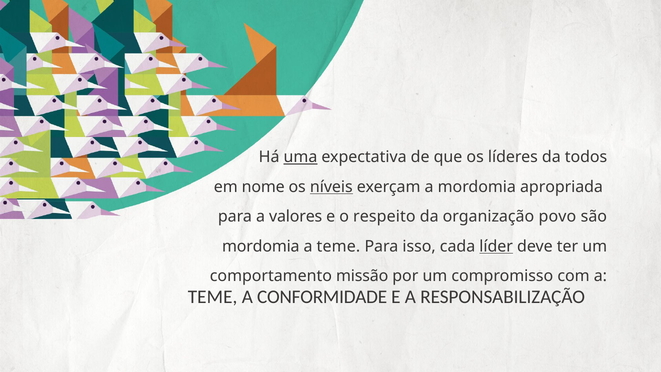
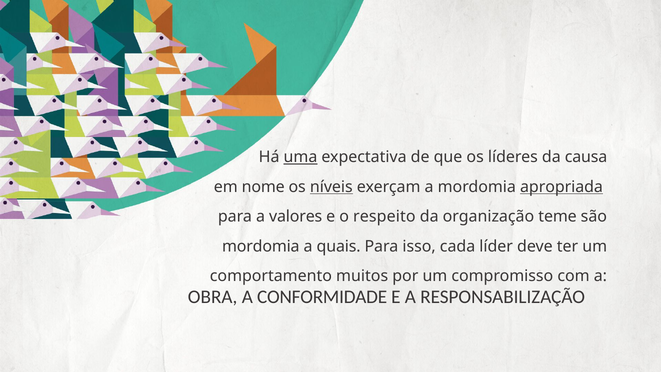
todos: todos -> causa (586, 157)
apropriada underline: none -> present (561, 187)
povo: povo -> teme (558, 217)
teme: teme -> quais (339, 246)
líder underline: present -> none (496, 246)
missão: missão -> muitos (362, 276)
TEME: TEME -> OBRA (213, 297)
